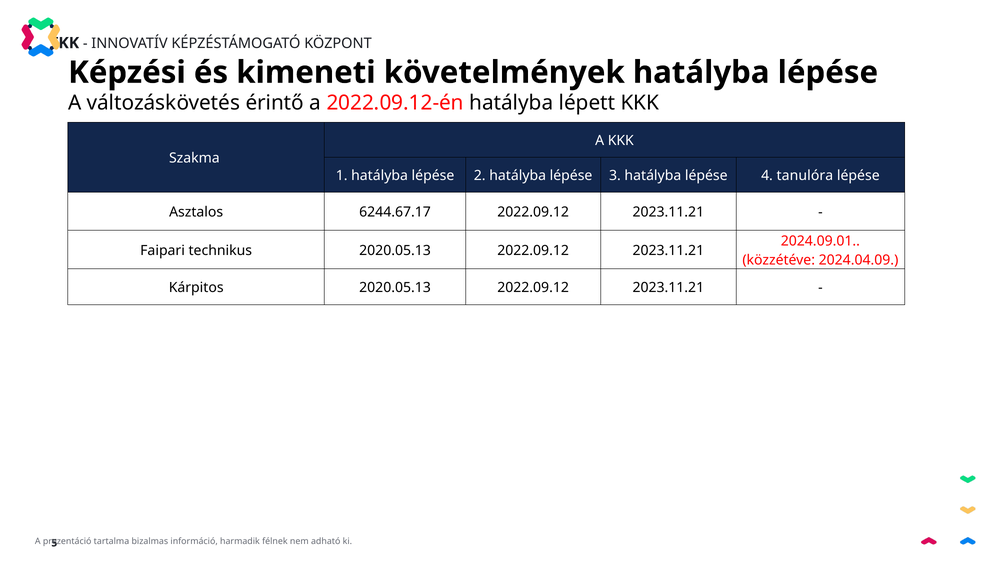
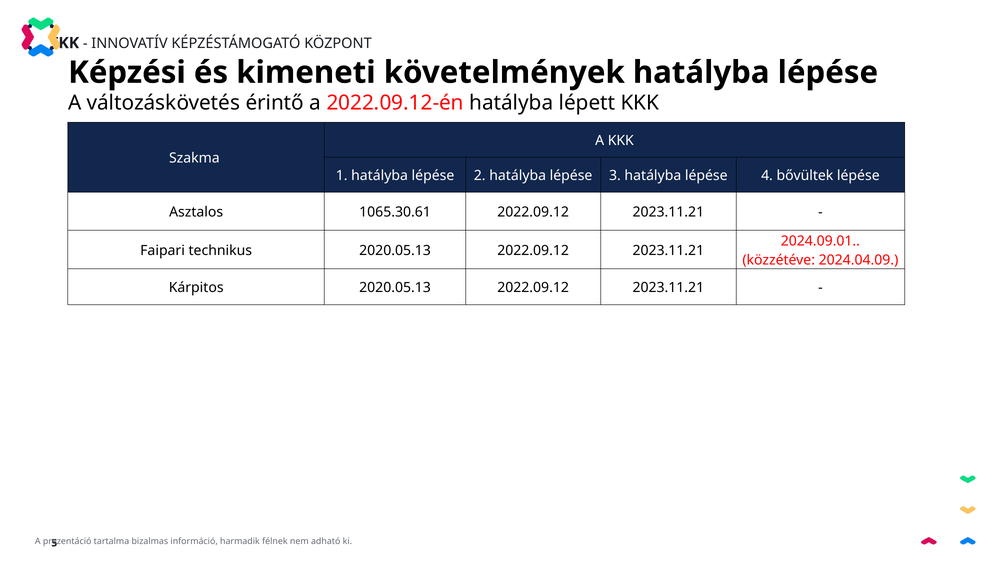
tanulóra: tanulóra -> bővültek (805, 176)
6244.67.17: 6244.67.17 -> 1065.30.61 (395, 212)
